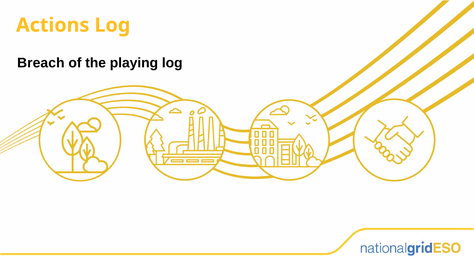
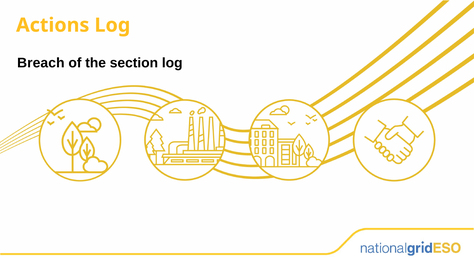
playing: playing -> section (134, 63)
